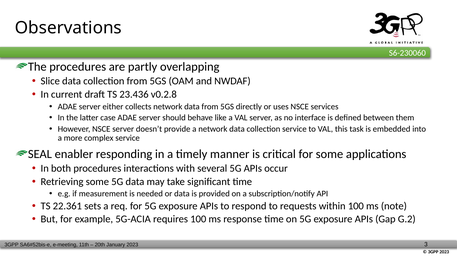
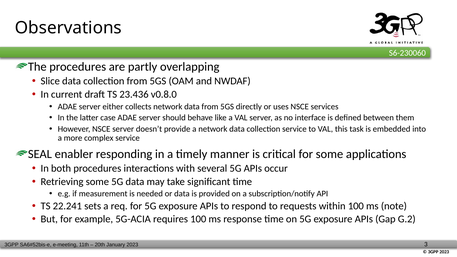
v0.2.8: v0.2.8 -> v0.8.0 (164, 94)
22.361: 22.361 -> 22.241 (67, 206)
